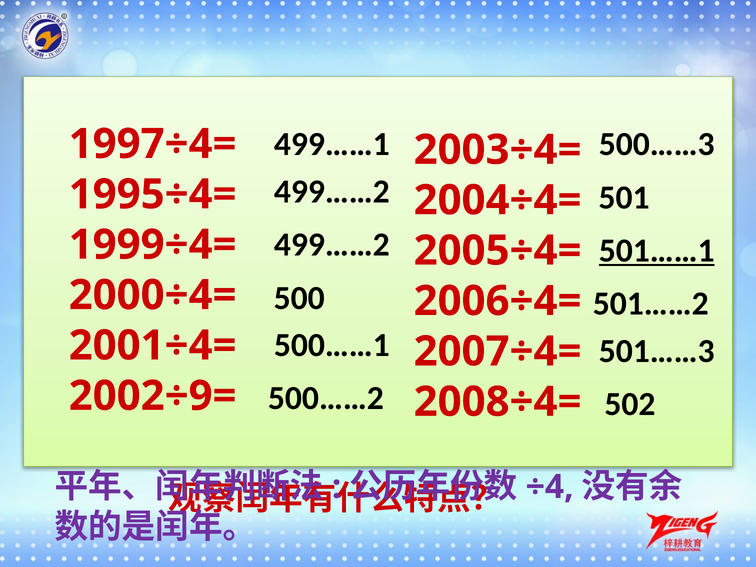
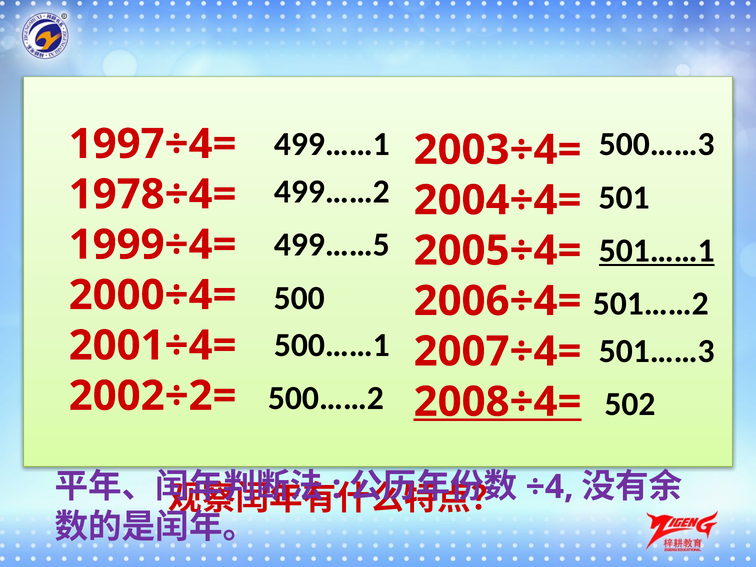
1995÷4=: 1995÷4= -> 1978÷4= (153, 194)
499……2: 499……2 -> 499……5 (332, 245)
2002÷9=: 2002÷9= -> 2002÷2= (153, 396)
2008÷4= underline: none -> present (498, 402)
